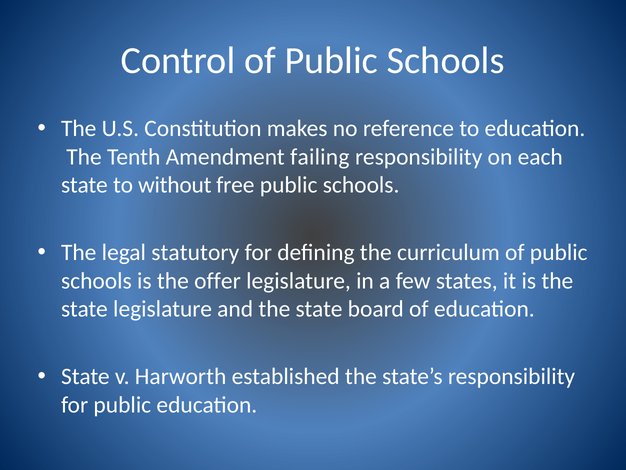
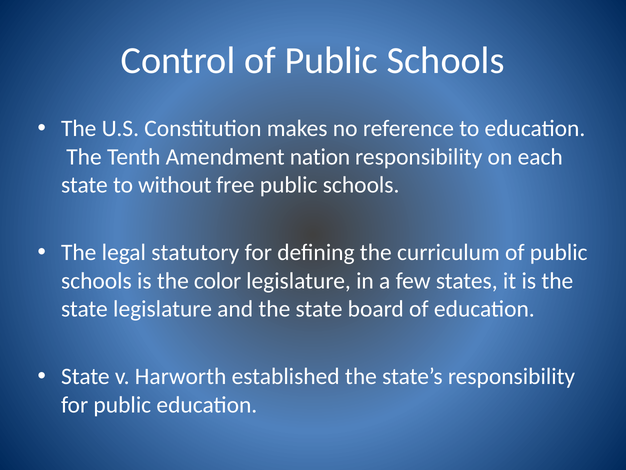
failing: failing -> nation (320, 157)
offer: offer -> color (218, 281)
